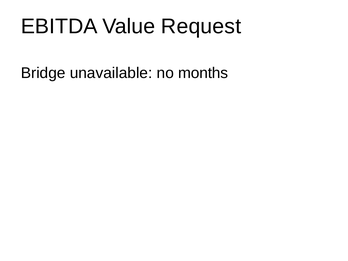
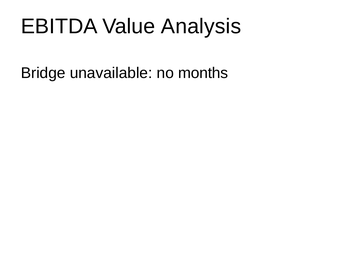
Request: Request -> Analysis (201, 26)
